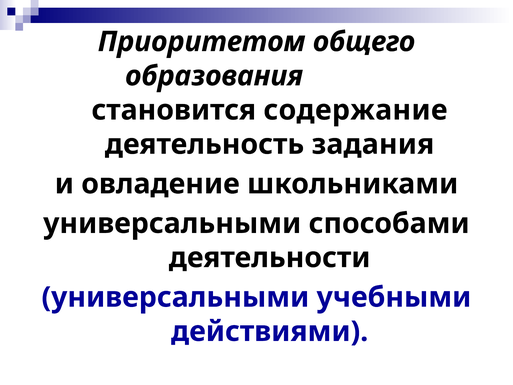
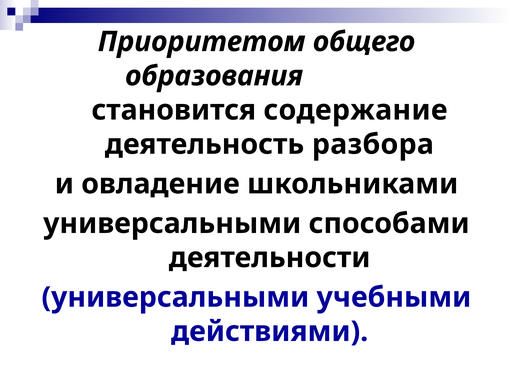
задания: задания -> разбора (373, 144)
